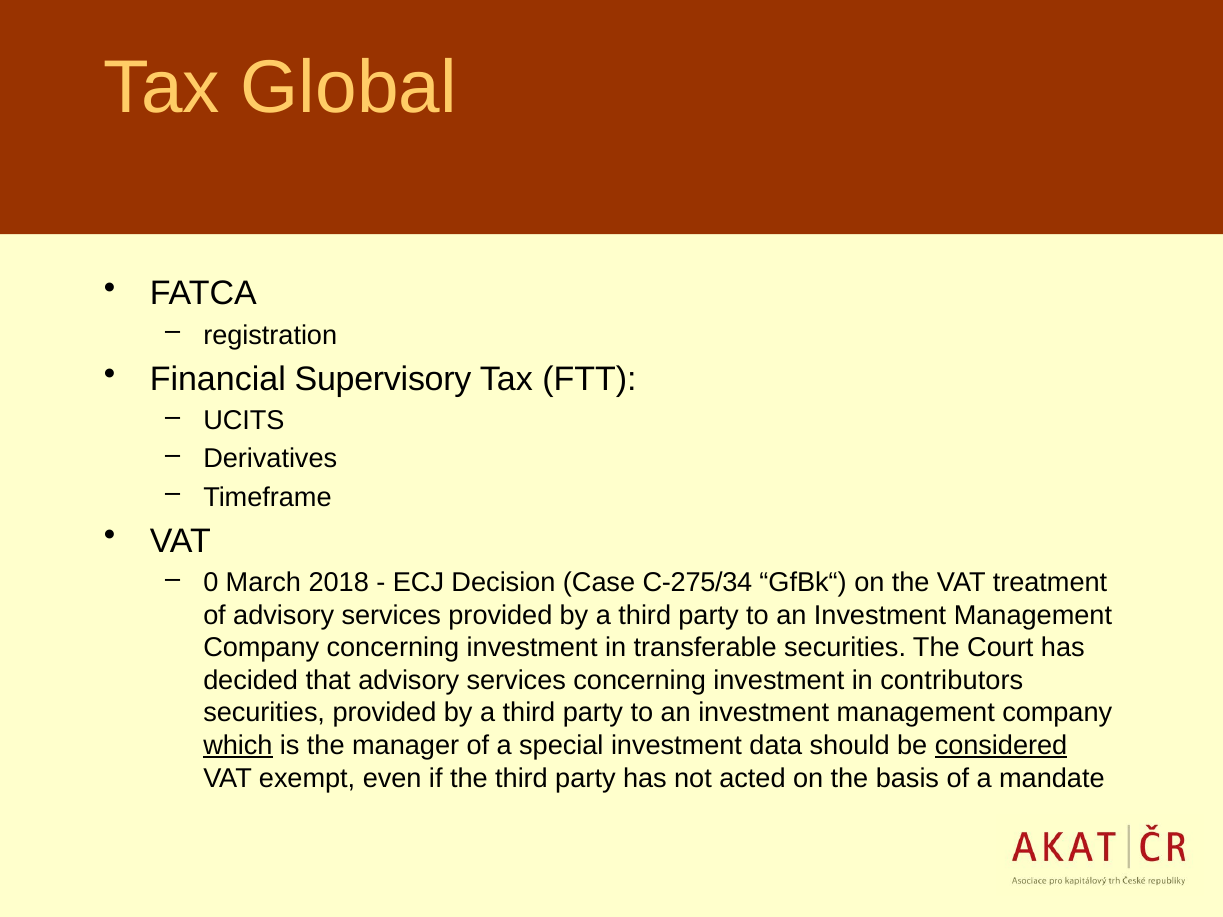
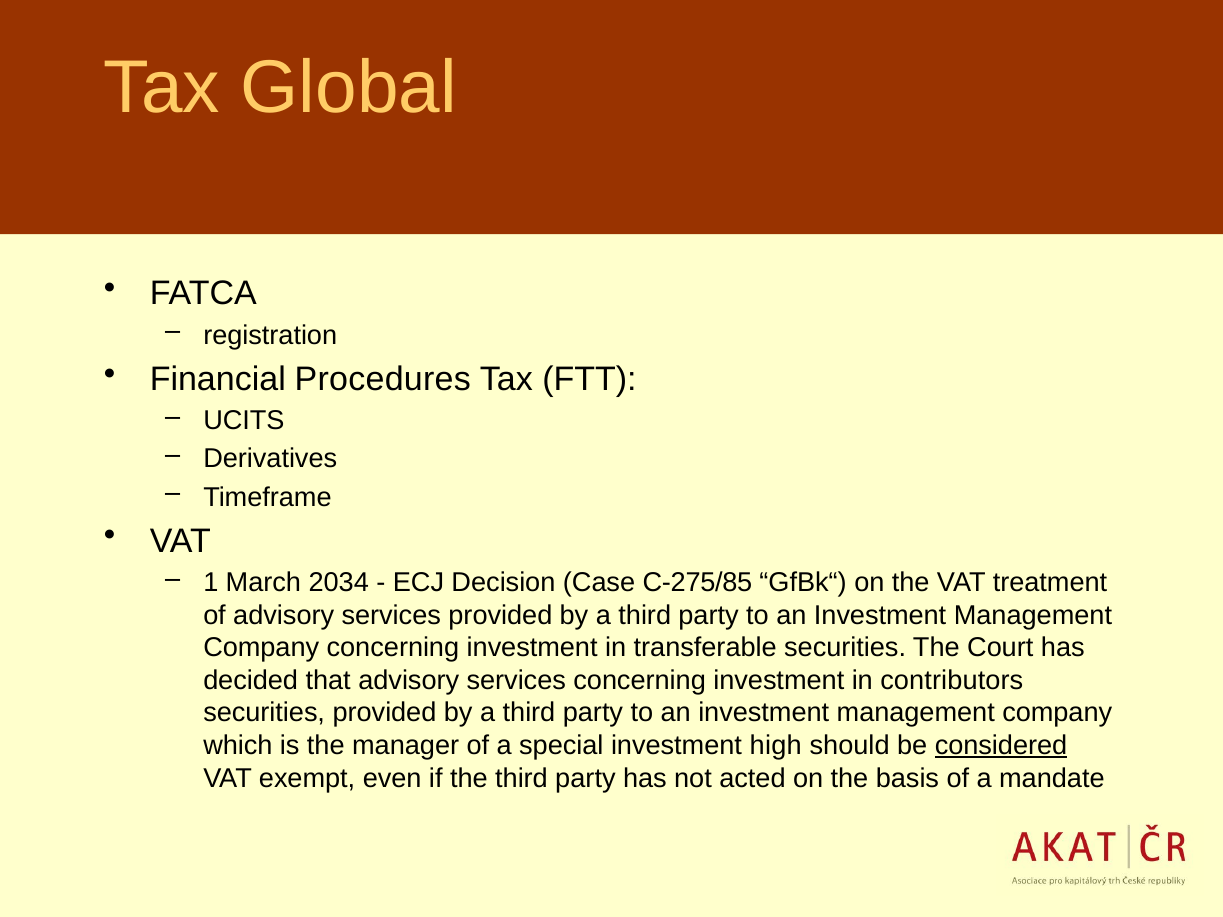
Supervisory: Supervisory -> Procedures (383, 379)
0: 0 -> 1 (211, 583)
2018: 2018 -> 2034 (339, 583)
C-275/34: C-275/34 -> C-275/85 (697, 583)
which underline: present -> none (238, 746)
data: data -> high (776, 746)
